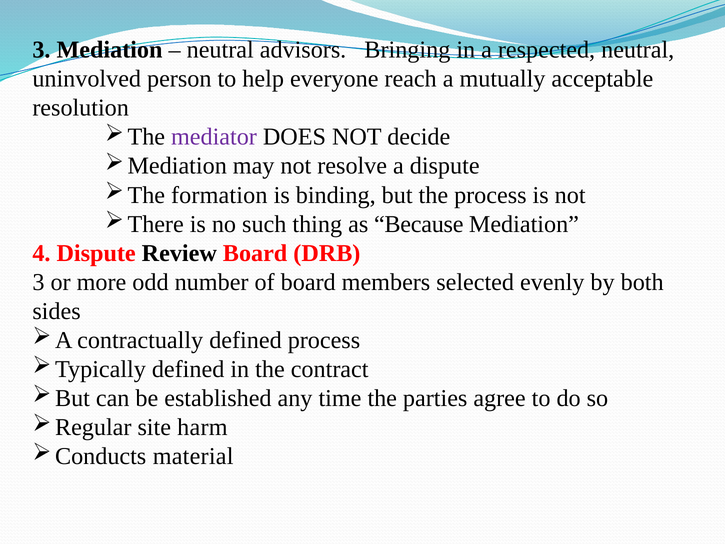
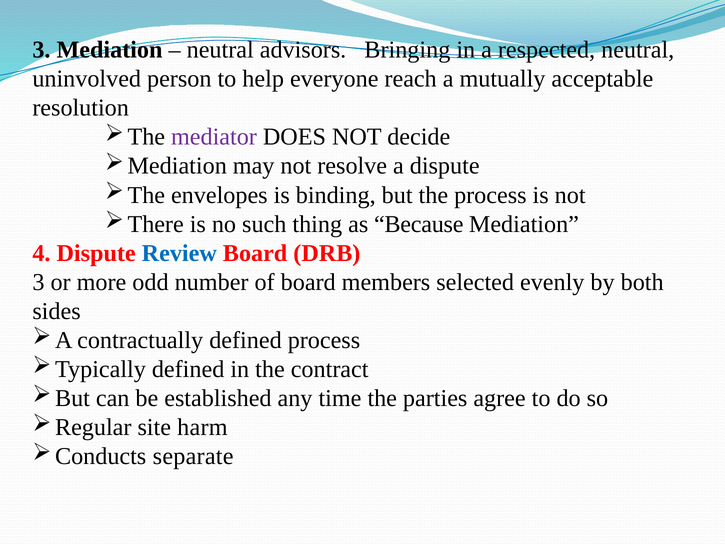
formation: formation -> envelopes (219, 195)
Review colour: black -> blue (179, 253)
material: material -> separate (193, 456)
